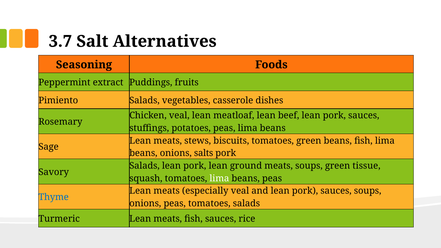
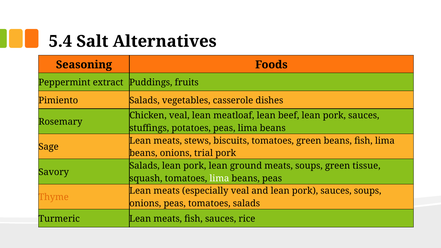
3.7: 3.7 -> 5.4 (60, 41)
salts: salts -> trial (204, 153)
Thyme colour: blue -> orange (54, 197)
